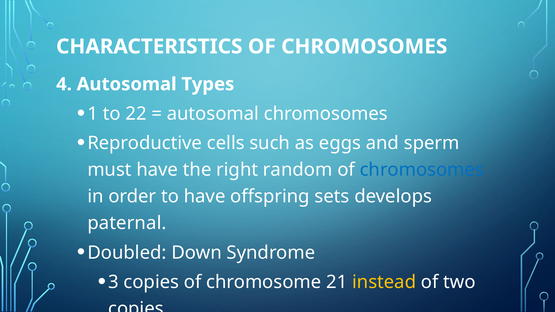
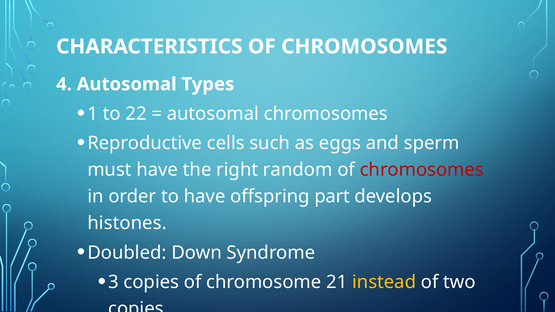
chromosomes colour: blue -> red (422, 170)
sets: sets -> part (332, 197)
paternal: paternal -> histones (127, 223)
